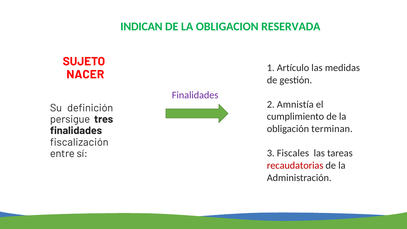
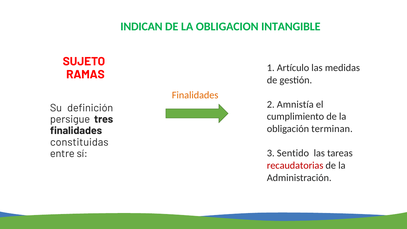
RESERVADA: RESERVADA -> INTANGIBLE (291, 26)
NACER: NACER -> RAMAS (85, 74)
Finalidades colour: purple -> orange (195, 95)
fiscalización: fiscalización -> constituidas (79, 142)
Fiscales: Fiscales -> Sentido (293, 153)
